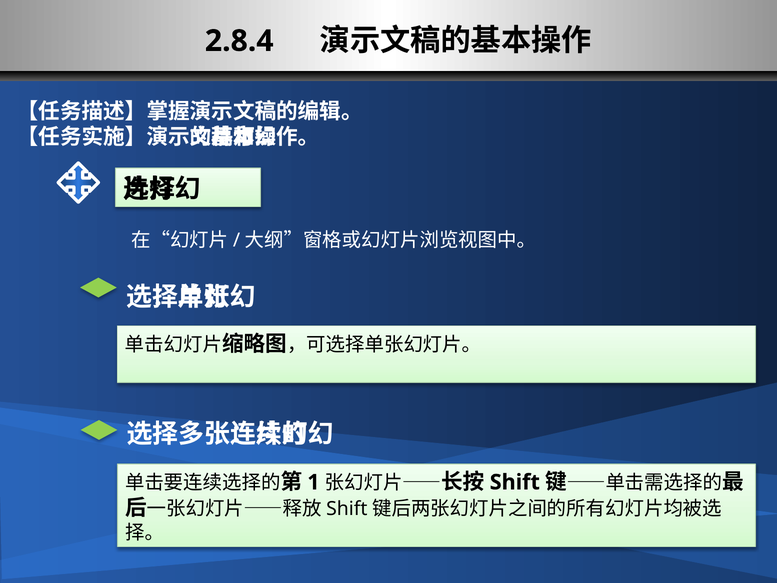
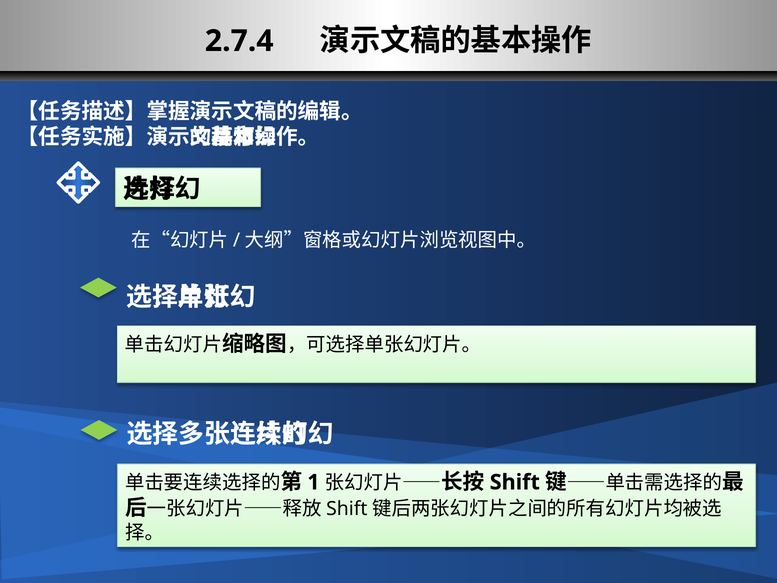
2.8.4: 2.8.4 -> 2.7.4 (239, 41)
